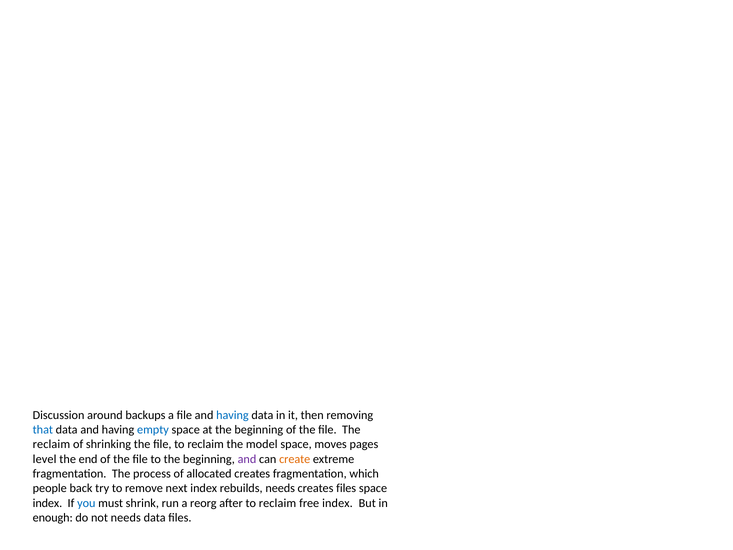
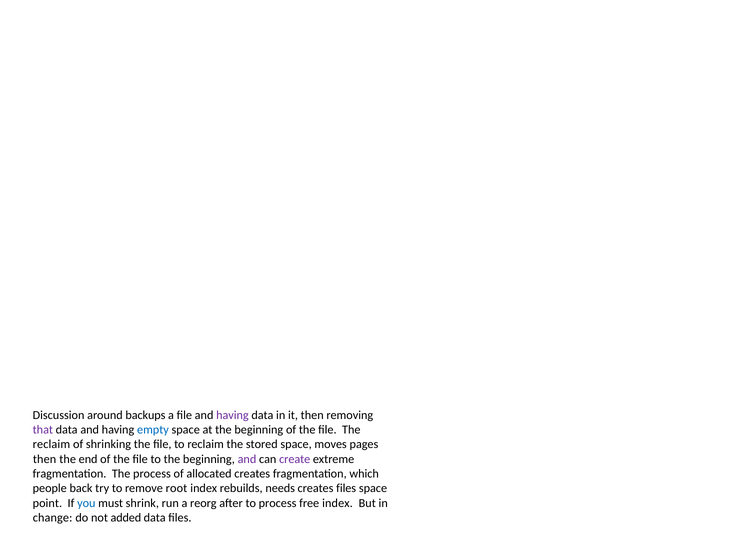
having colour: blue -> purple (232, 415)
that colour: blue -> purple (43, 430)
model: model -> stored (262, 444)
level: level -> then (45, 459)
create colour: orange -> purple (295, 459)
next: next -> root (177, 488)
index: index -> point (47, 503)
after to reclaim: reclaim -> process (278, 503)
enough: enough -> change (53, 518)
not needs: needs -> added (126, 518)
